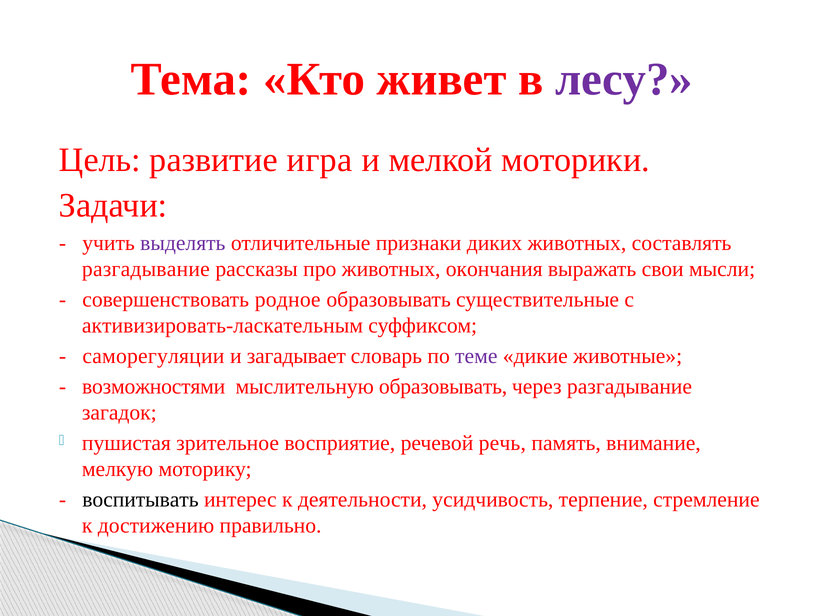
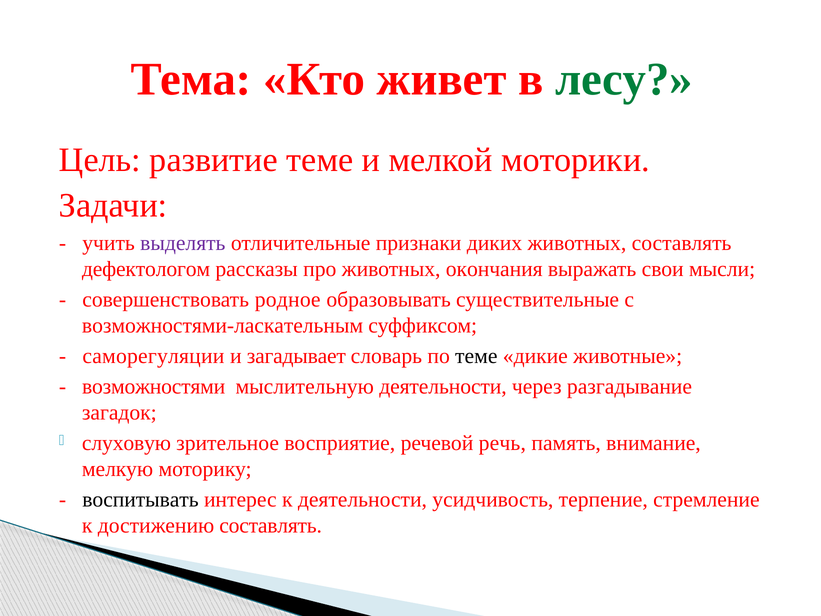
лесу colour: purple -> green (624, 79)
развитие игра: игра -> теме (320, 160)
разгадывание: разгадывание -> дефектологом (146, 269)
активизировать-ласкательным: активизировать-ласкательным -> возможностями-ласкательным (223, 325)
теме colour: purple -> black (476, 356)
мыслительную образовывать: образовывать -> деятельности (443, 386)
пушистая: пушистая -> слуховую (127, 443)
достижению правильно: правильно -> составлять (271, 525)
